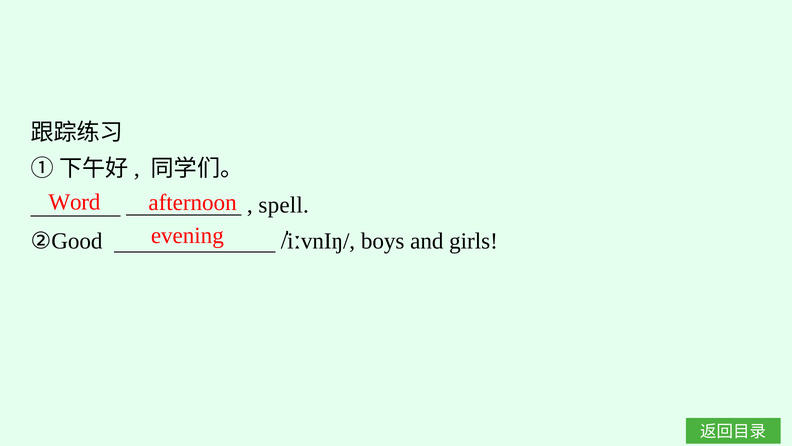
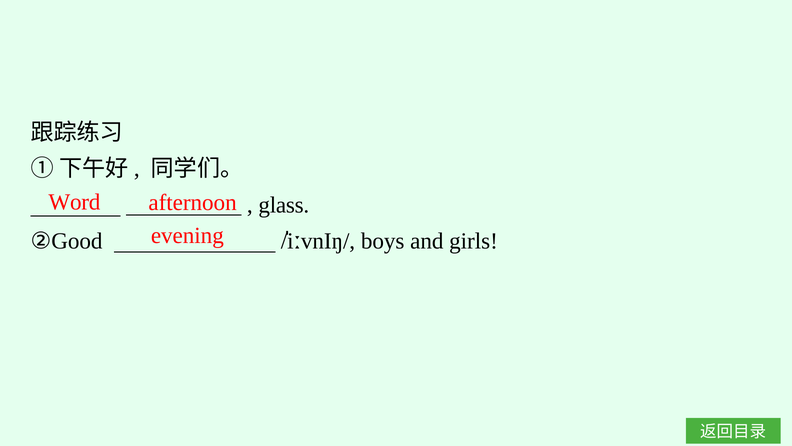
spell: spell -> glass (284, 205)
